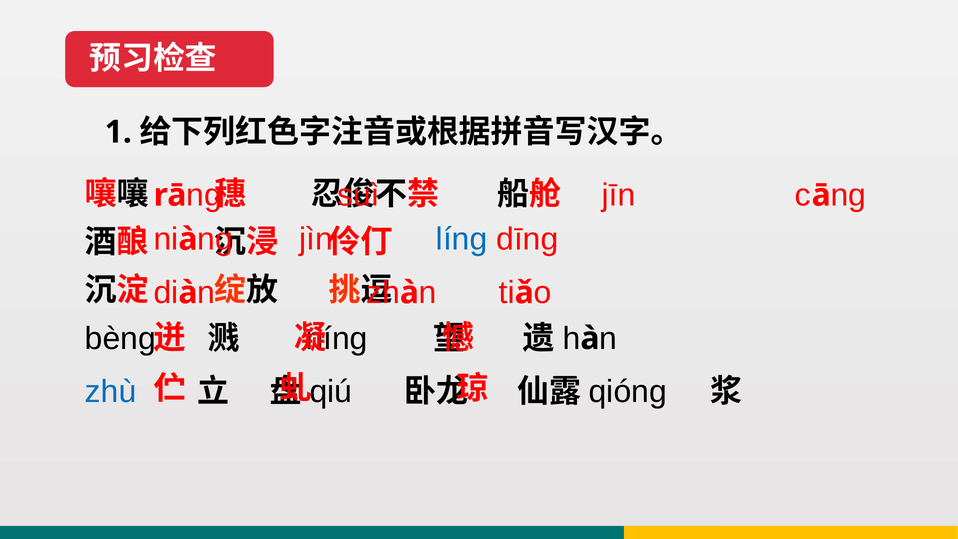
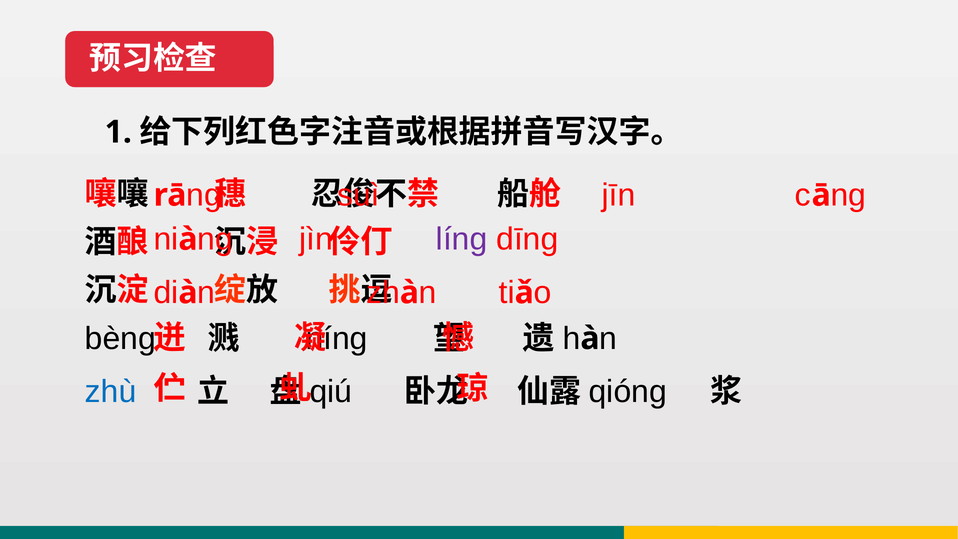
líng colour: blue -> purple (462, 239)
